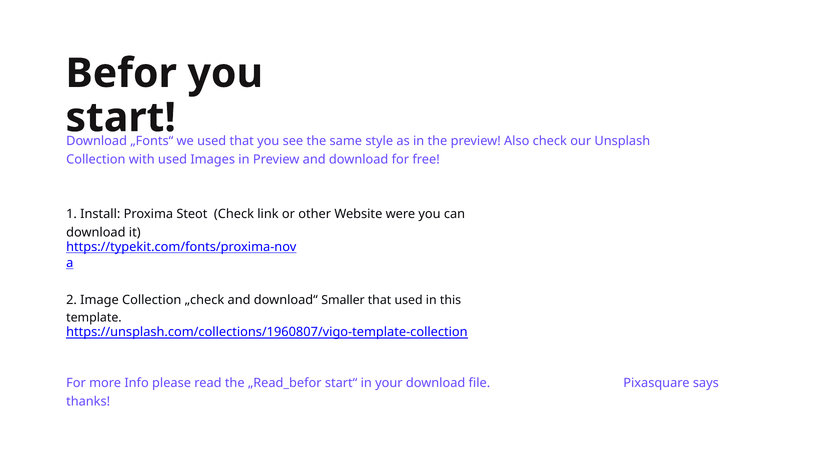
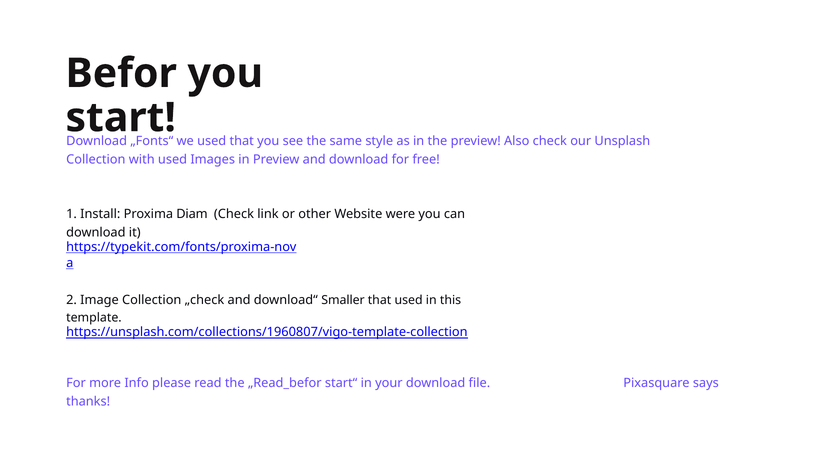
Steot: Steot -> Diam (192, 214)
